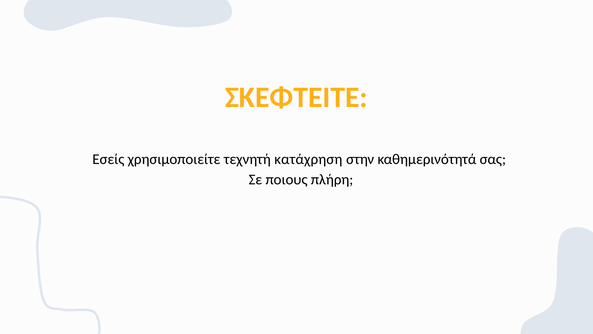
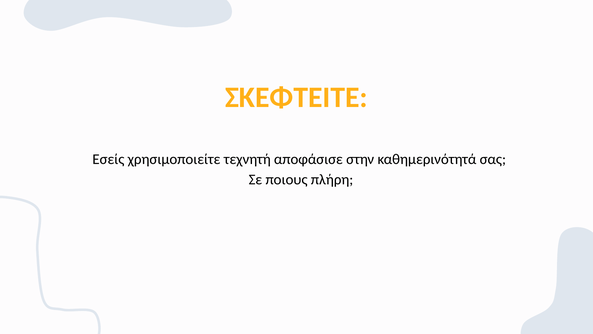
κατάχρηση: κατάχρηση -> αποφάσισε (308, 159)
